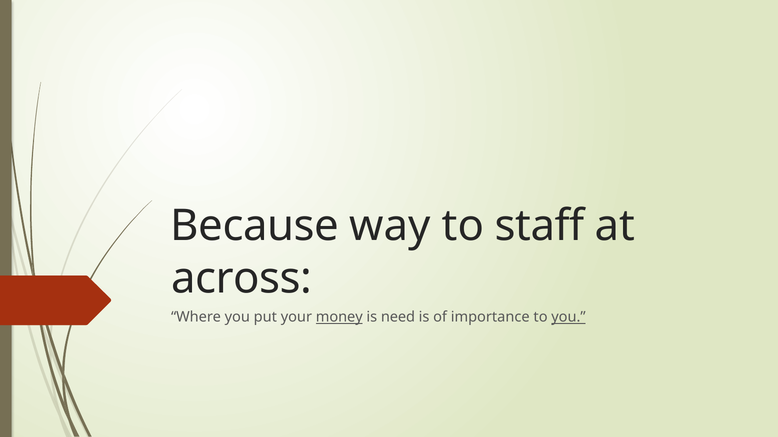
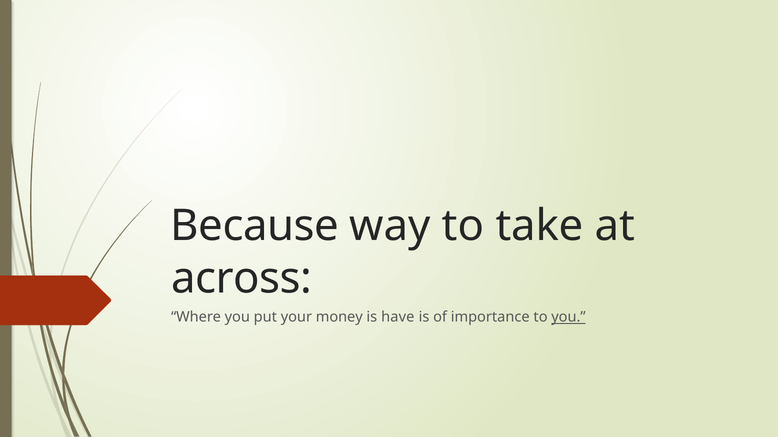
staff: staff -> take (540, 226)
money underline: present -> none (339, 318)
need: need -> have (398, 318)
